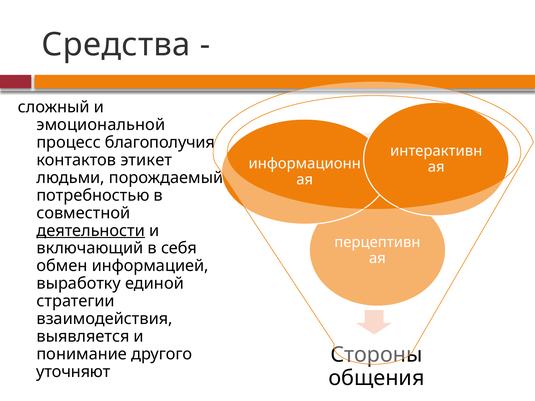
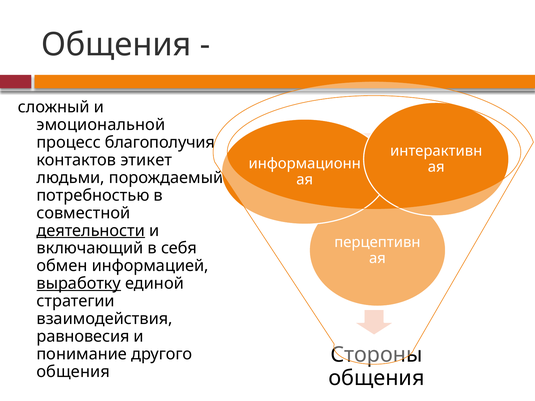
Средства: Средства -> Общения (116, 45)
выработку underline: none -> present (79, 284)
выявляется: выявляется -> равновесия (83, 337)
уточняют: уточняют -> общения (73, 372)
